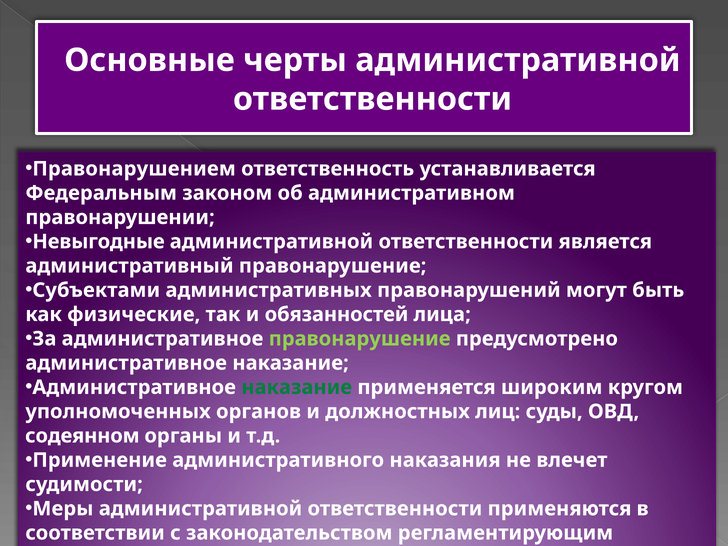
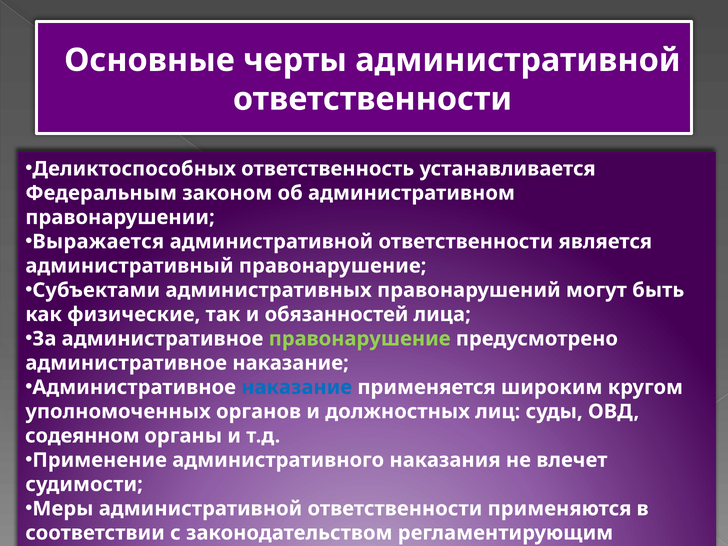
Правонарушением: Правонарушением -> Деликтоспособных (134, 169)
Невыгодные: Невыгодные -> Выражается (98, 242)
наказание colour: green -> blue (297, 387)
